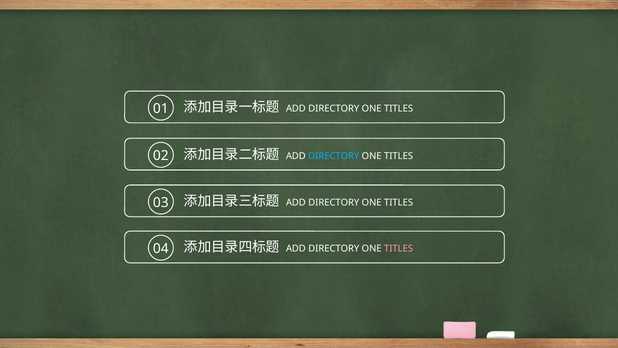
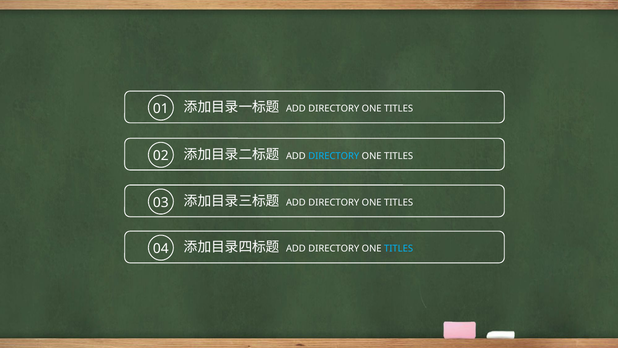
TITLES colour: pink -> light blue (399, 249)
